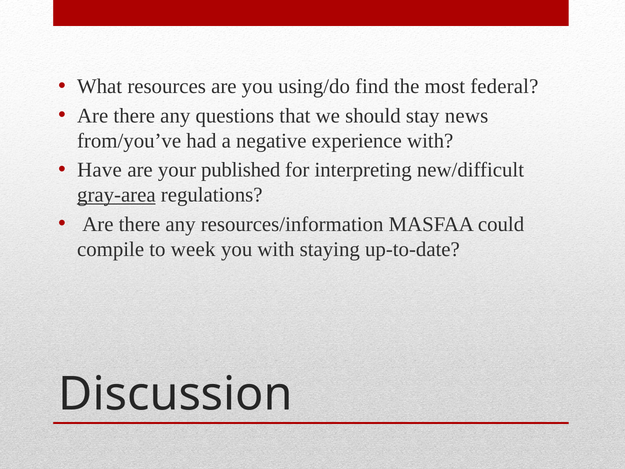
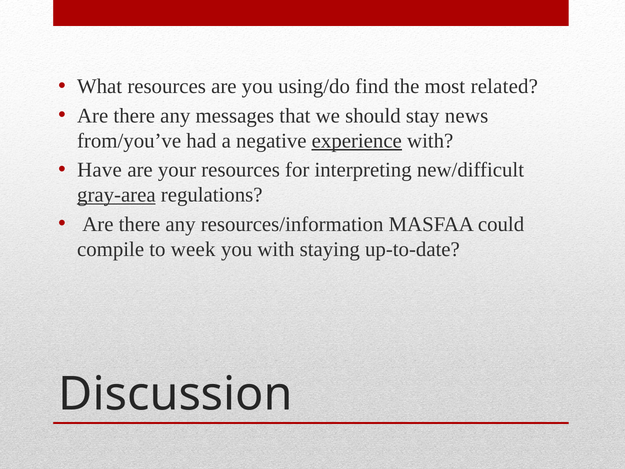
federal: federal -> related (504, 87)
questions: questions -> messages (235, 116)
experience underline: none -> present (357, 141)
your published: published -> resources (241, 170)
